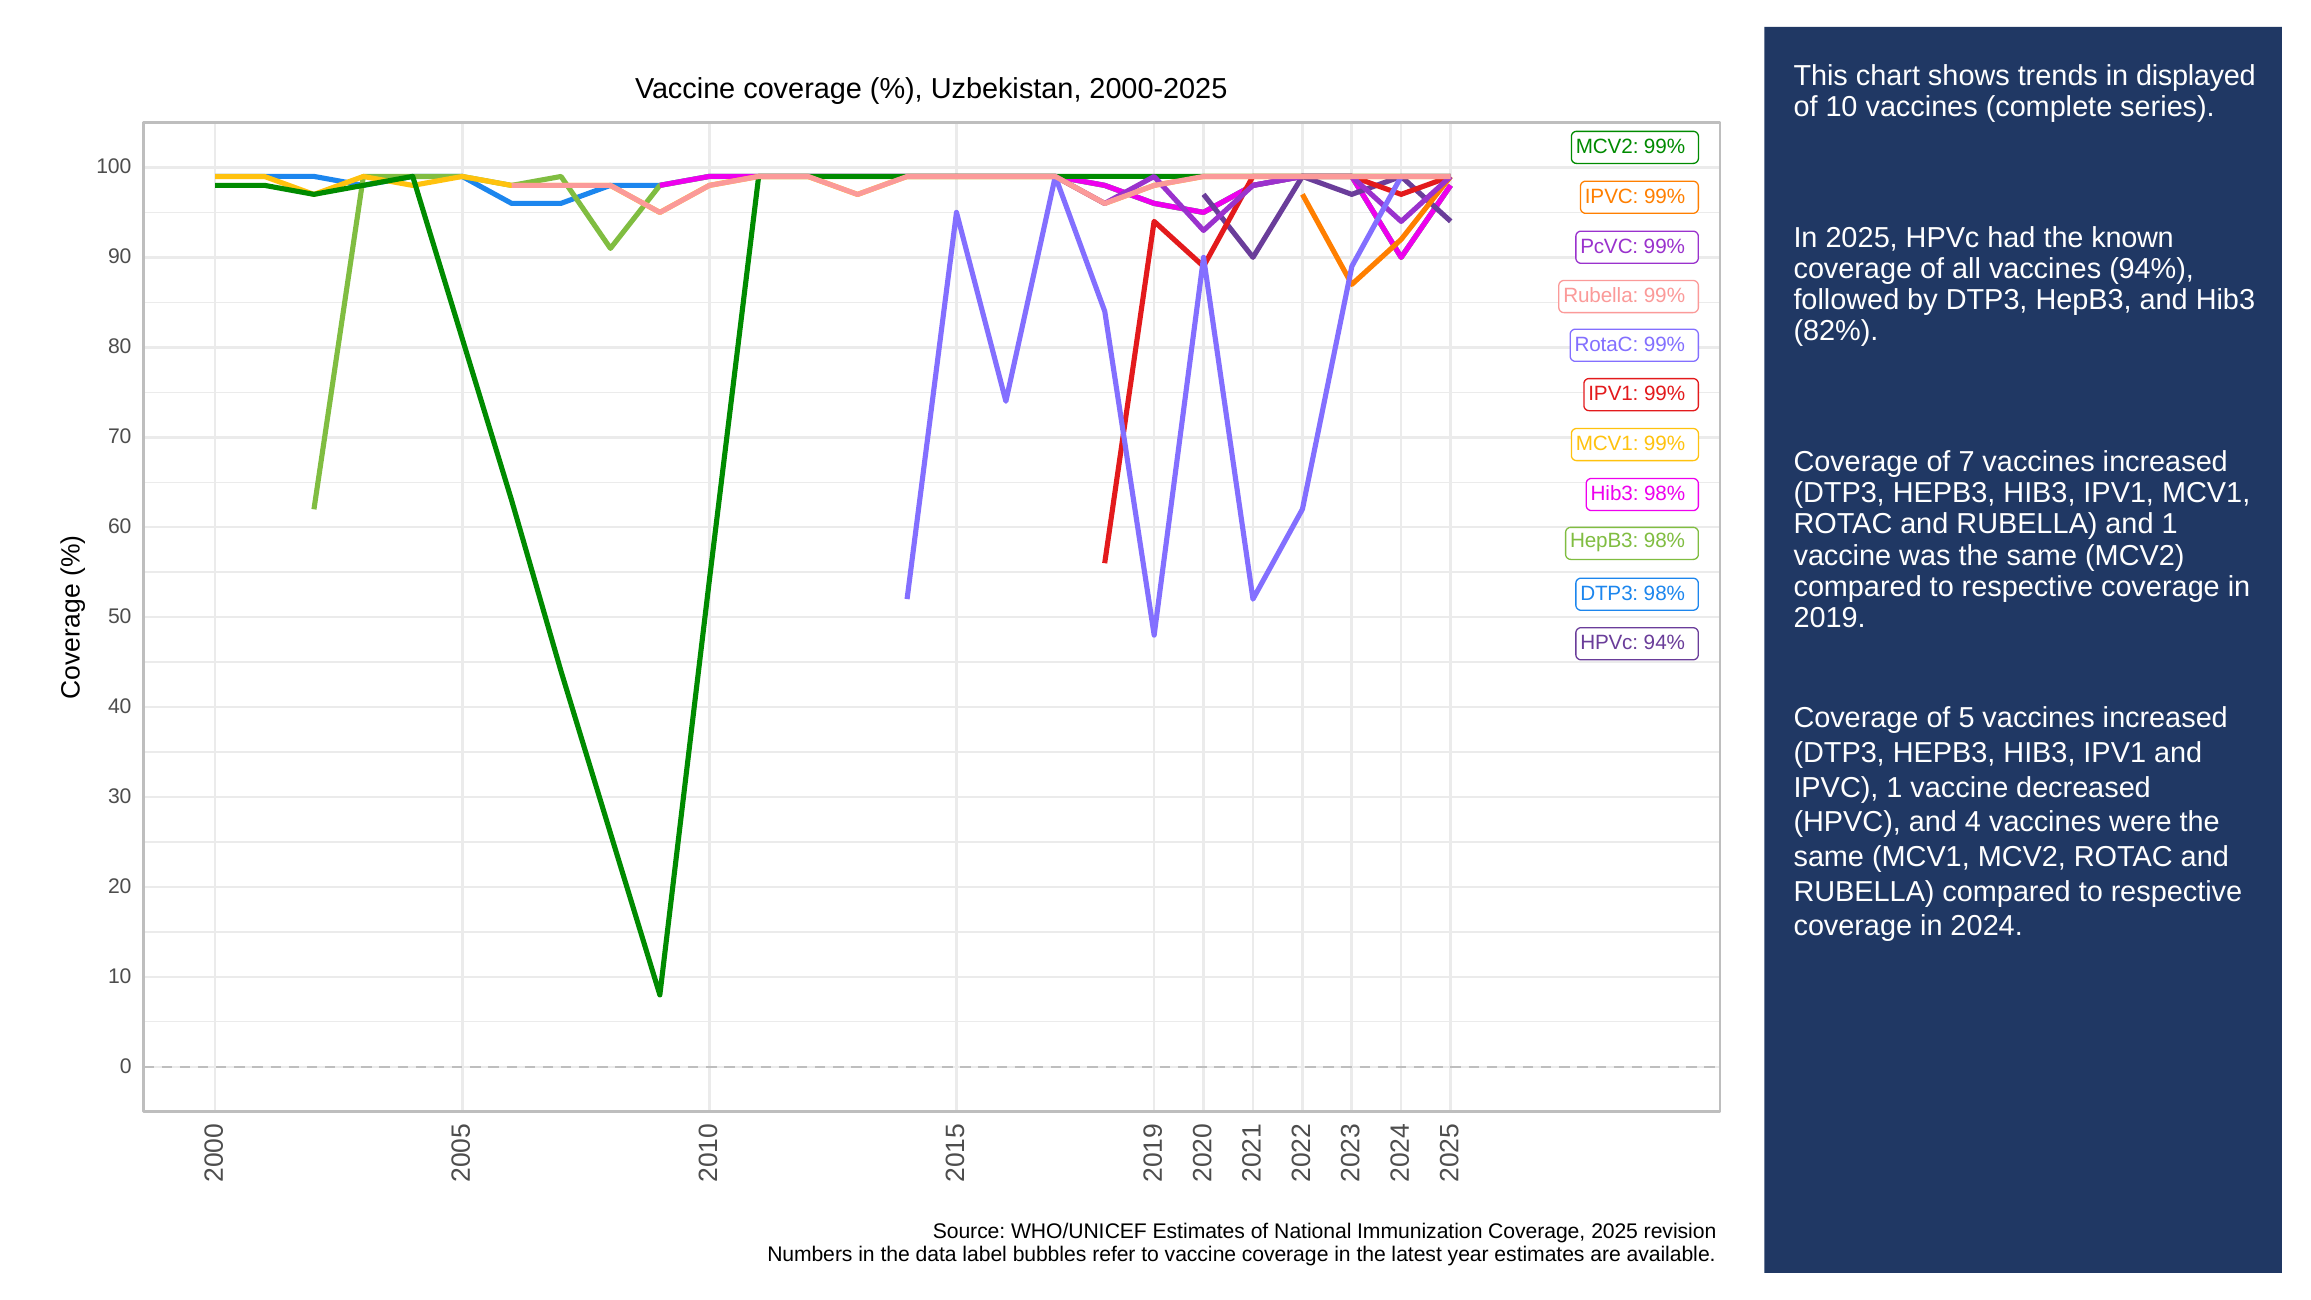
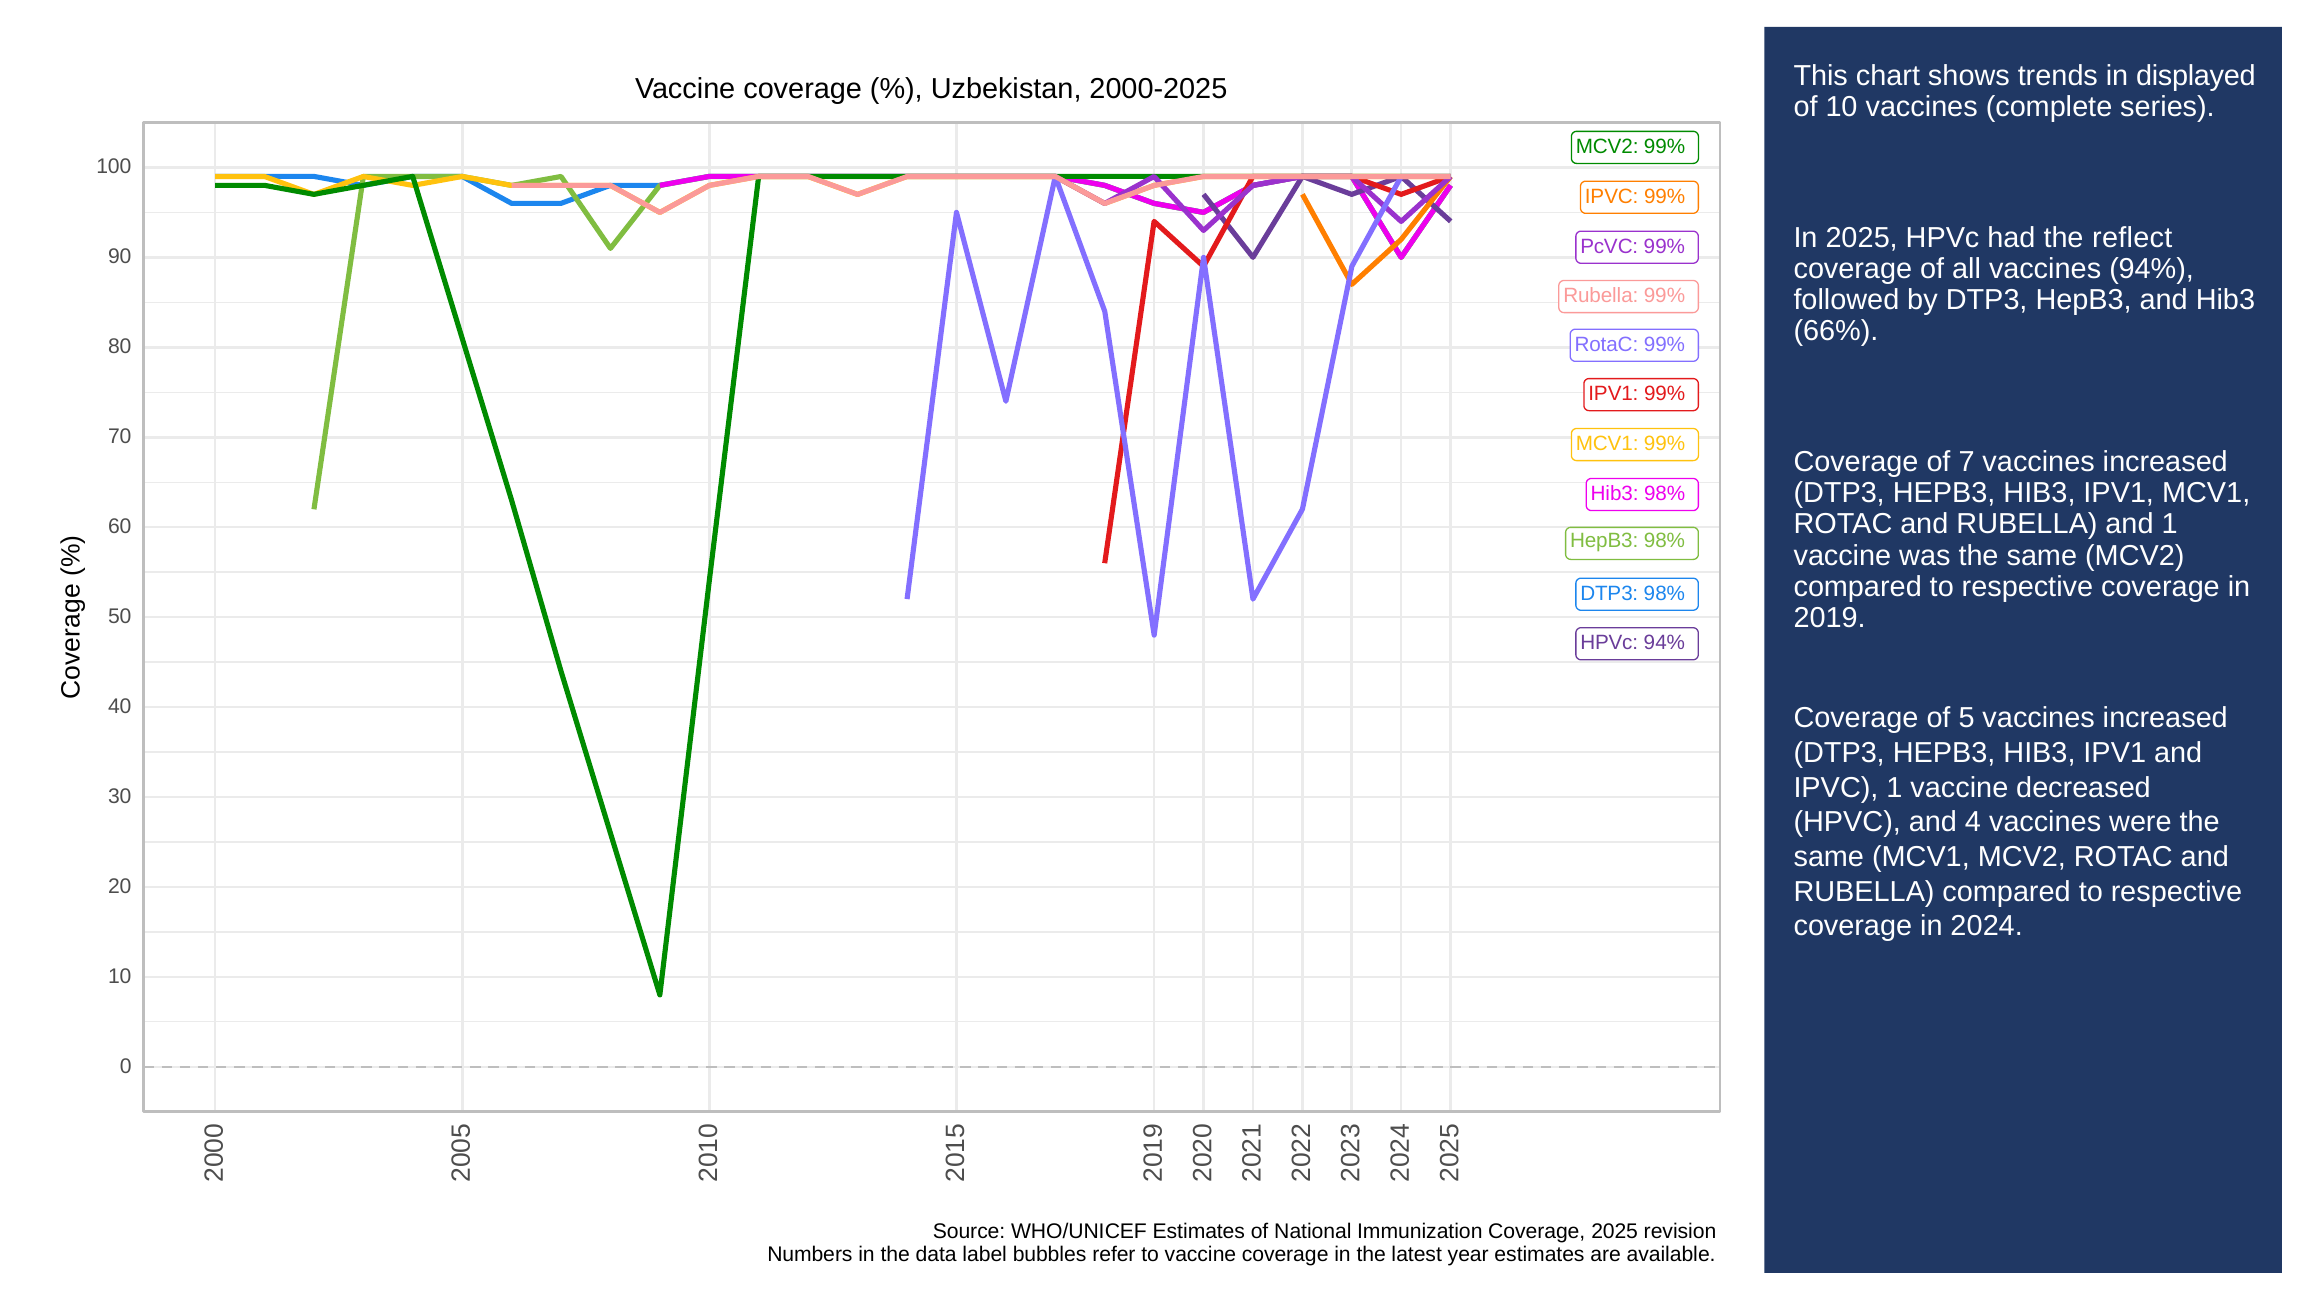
known: known -> reflect (2132, 238)
82%: 82% -> 66% (1836, 331)
